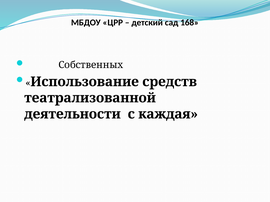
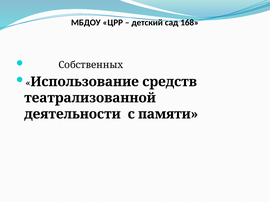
каждая: каждая -> памяти (168, 114)
